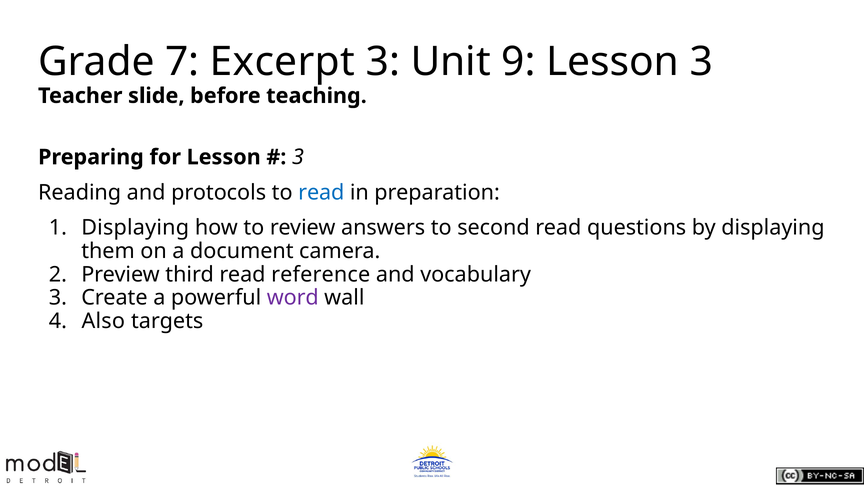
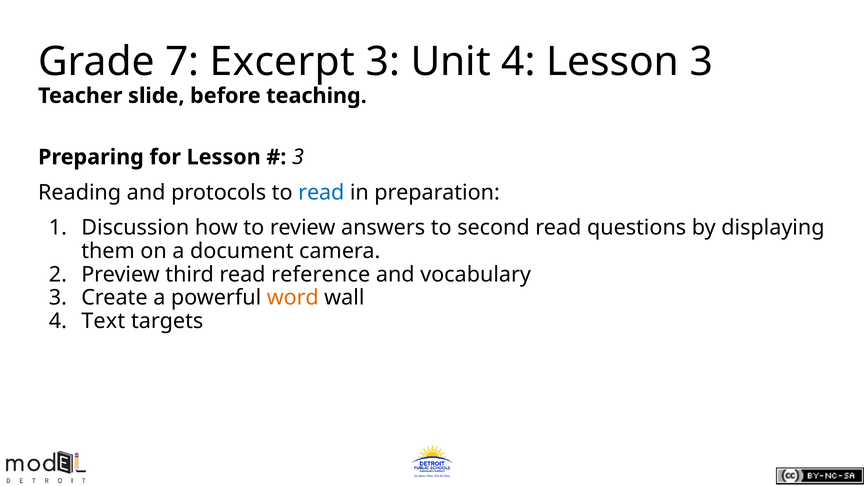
Unit 9: 9 -> 4 (518, 62)
Displaying: Displaying -> Discussion (135, 228)
word colour: purple -> orange (293, 298)
Also: Also -> Text (103, 321)
